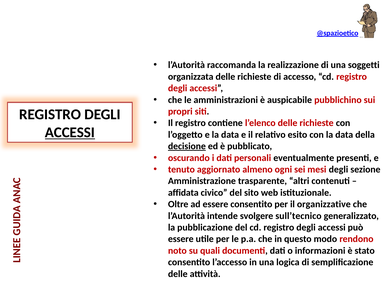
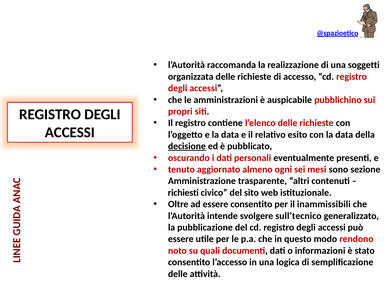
ACCESSI underline: present -> none (70, 132)
mesi degli: degli -> sono (338, 169)
affidata: affidata -> richiesti (183, 192)
organizzative: organizzative -> inammissibili (324, 204)
